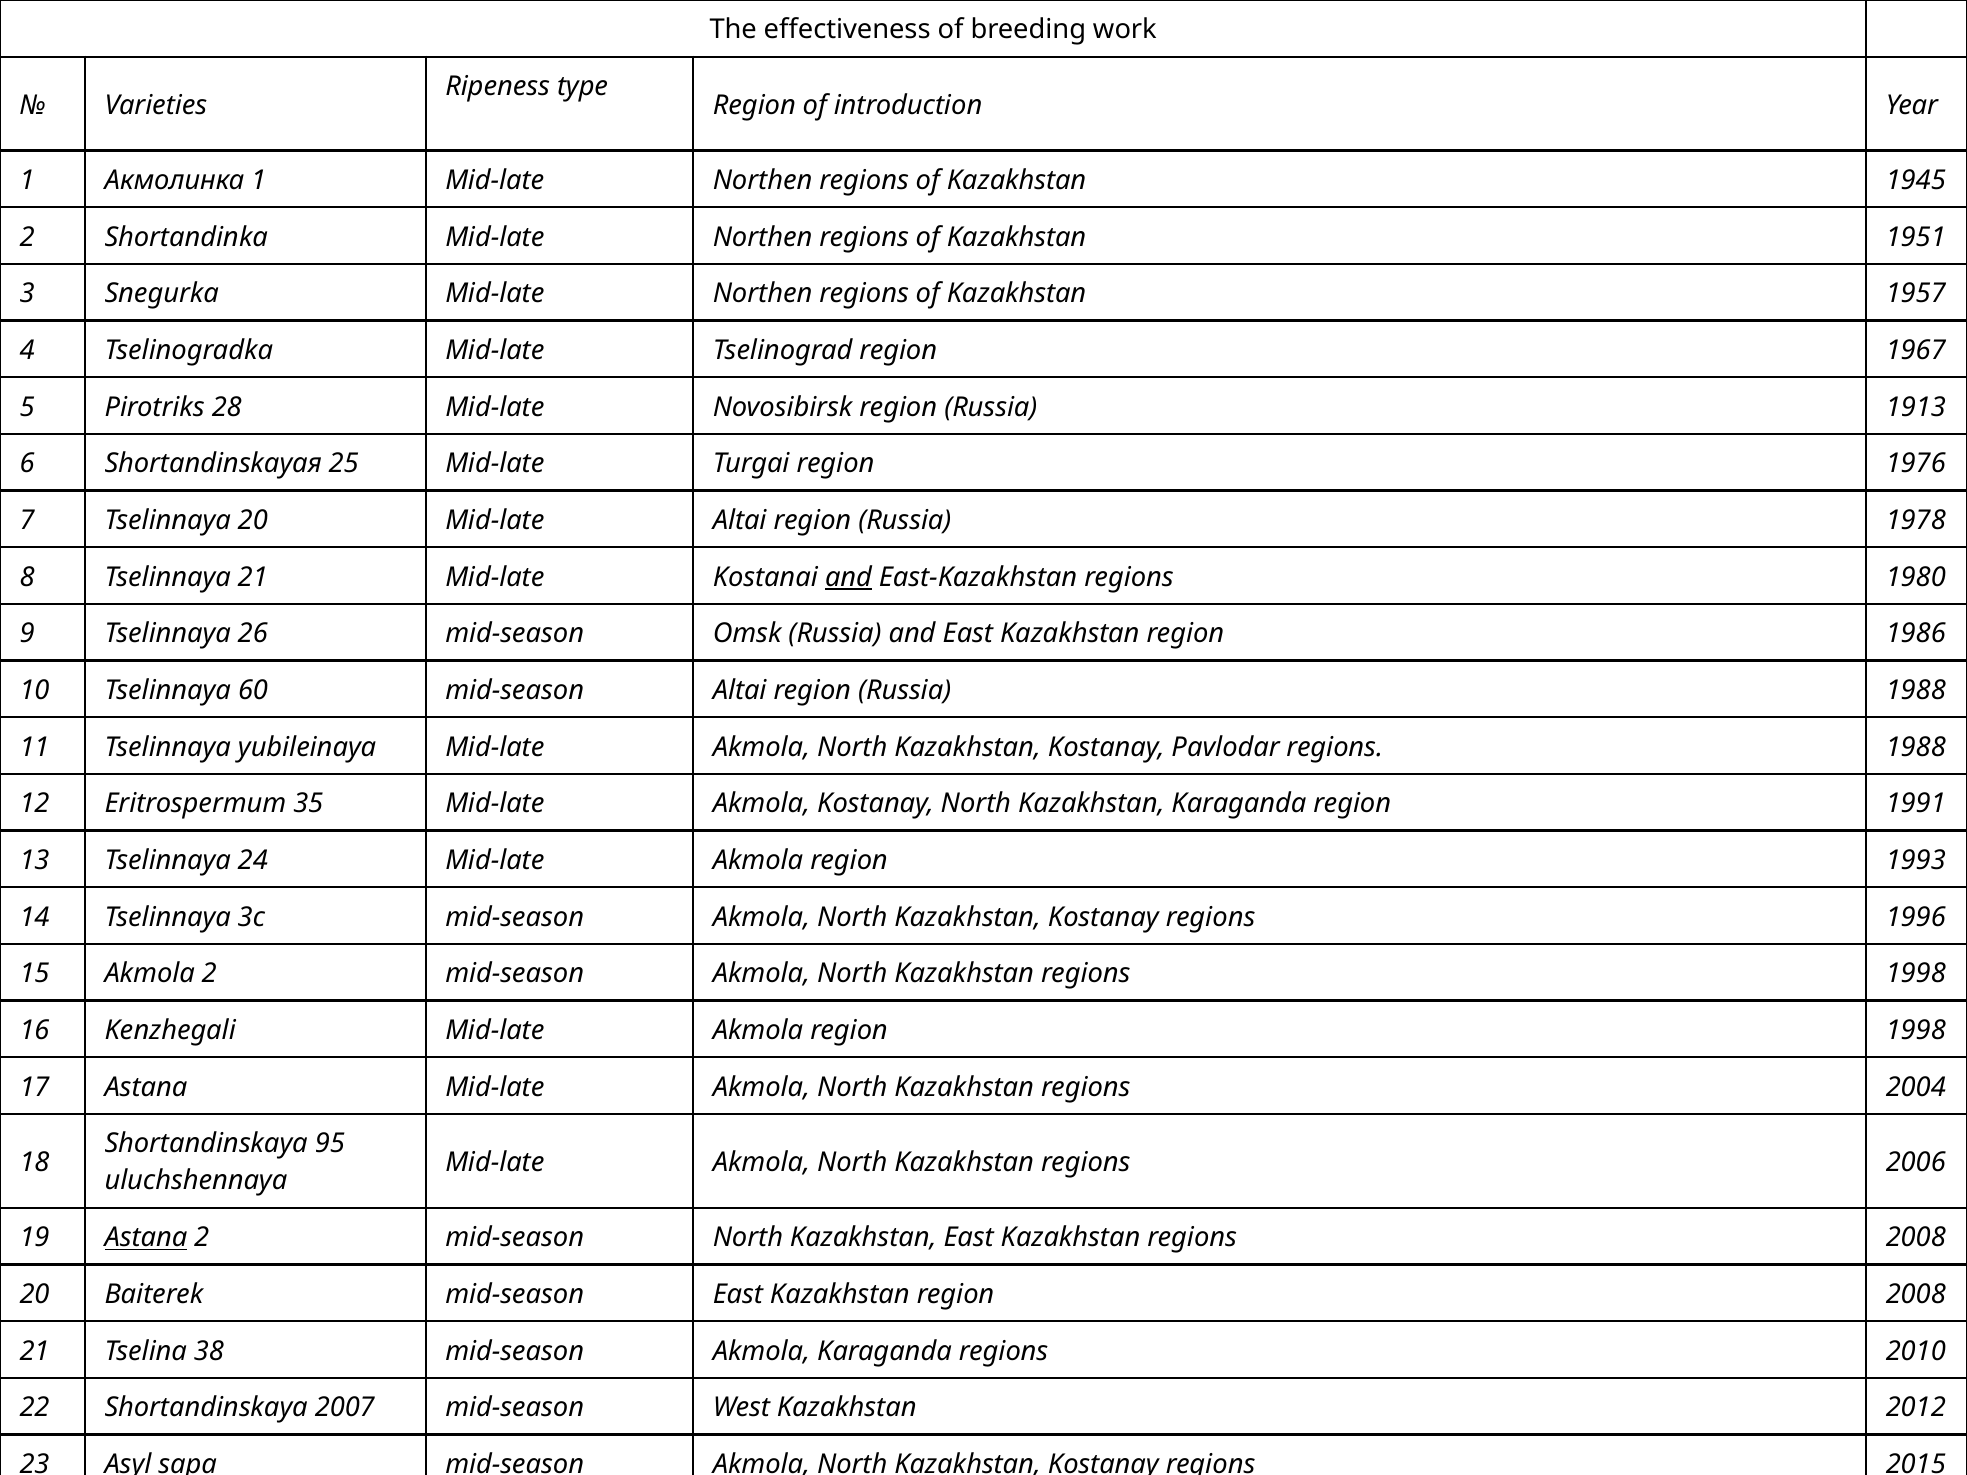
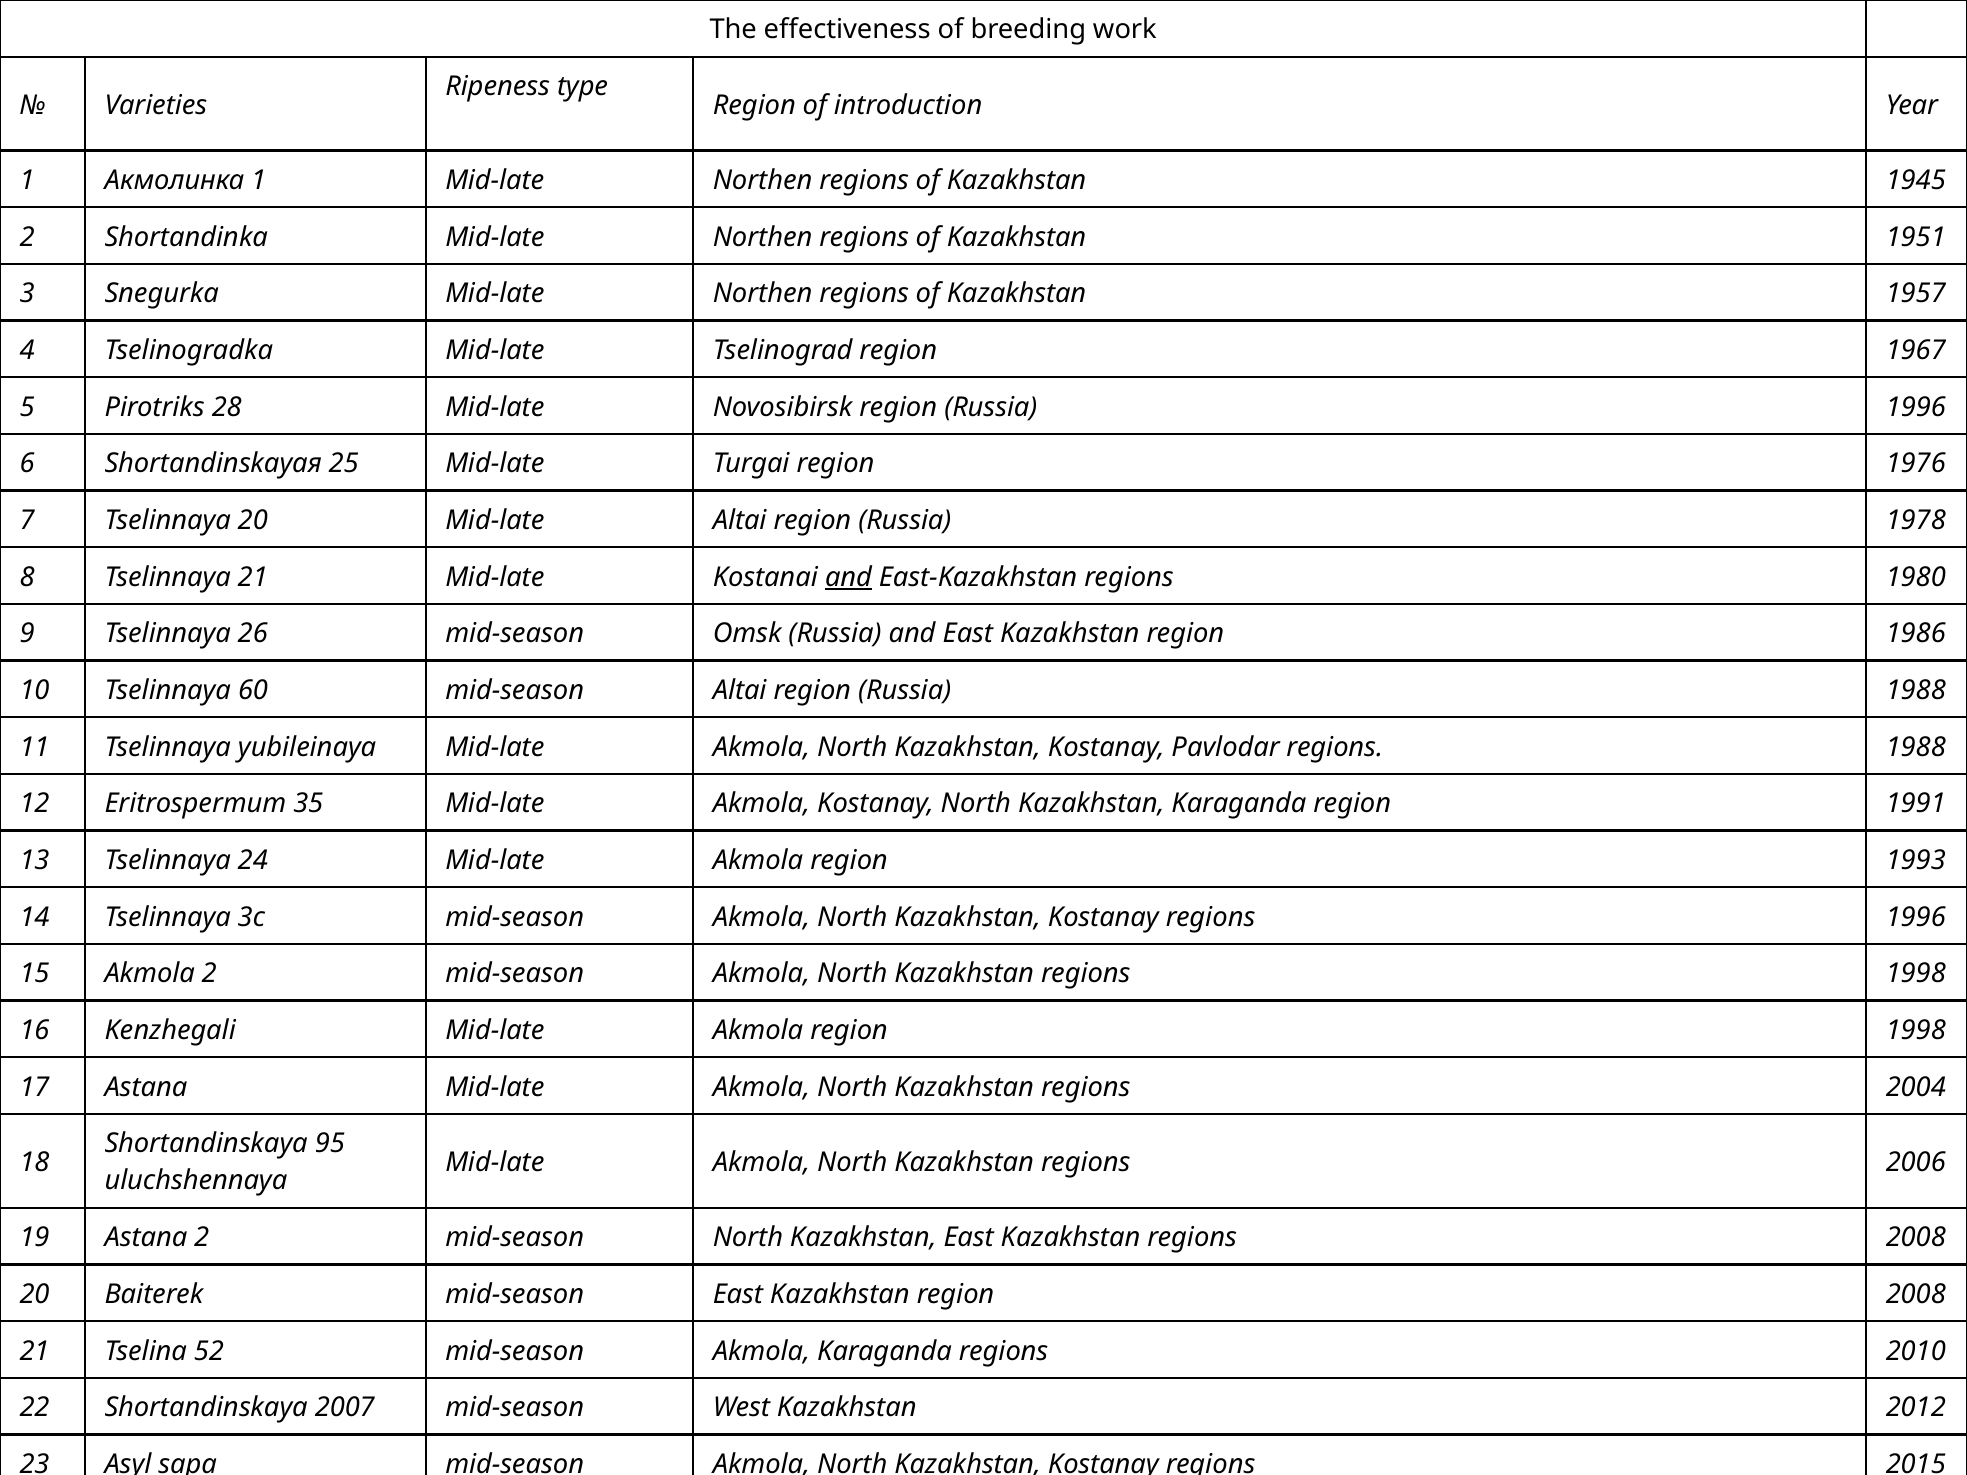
Russia 1913: 1913 -> 1996 (1916, 407)
Astana underline: present -> none (146, 1238)
38: 38 -> 52 (209, 1351)
